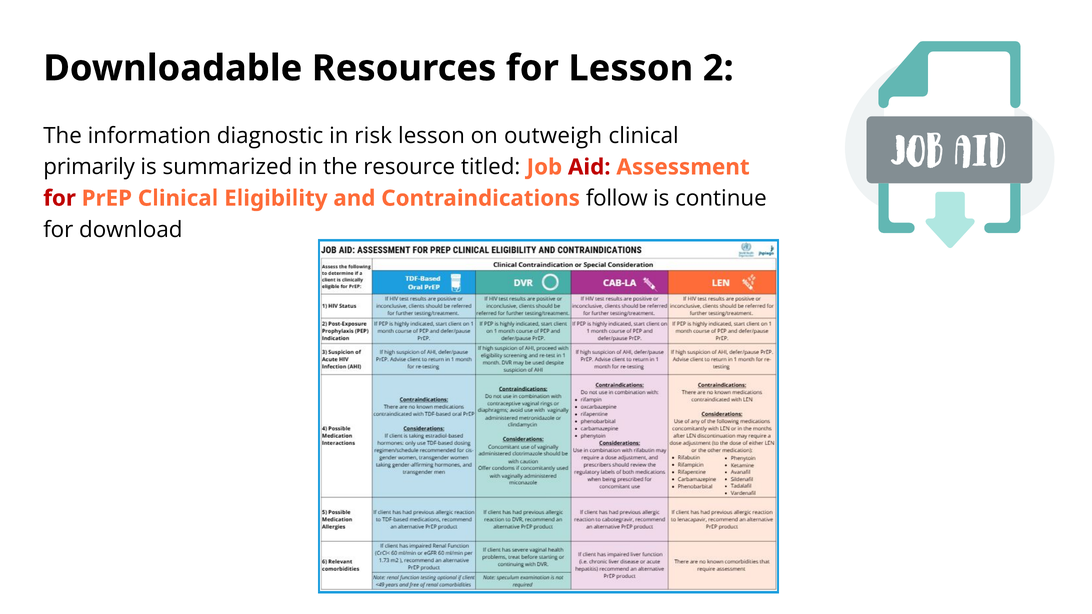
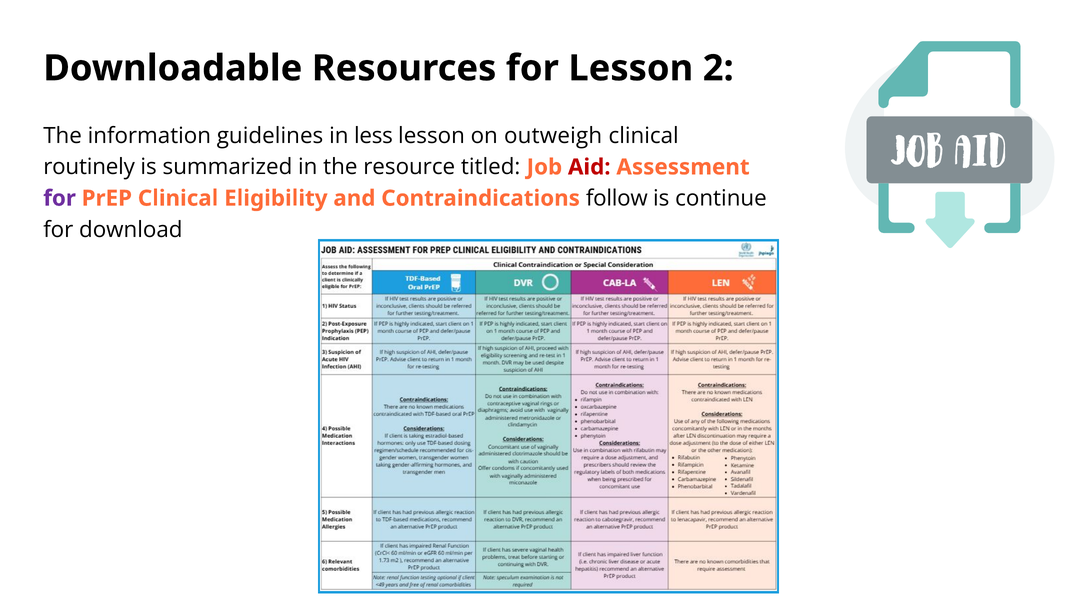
diagnostic: diagnostic -> guidelines (270, 136)
risk: risk -> less (373, 136)
primarily: primarily -> routinely (89, 167)
for colour: red -> purple (60, 198)
